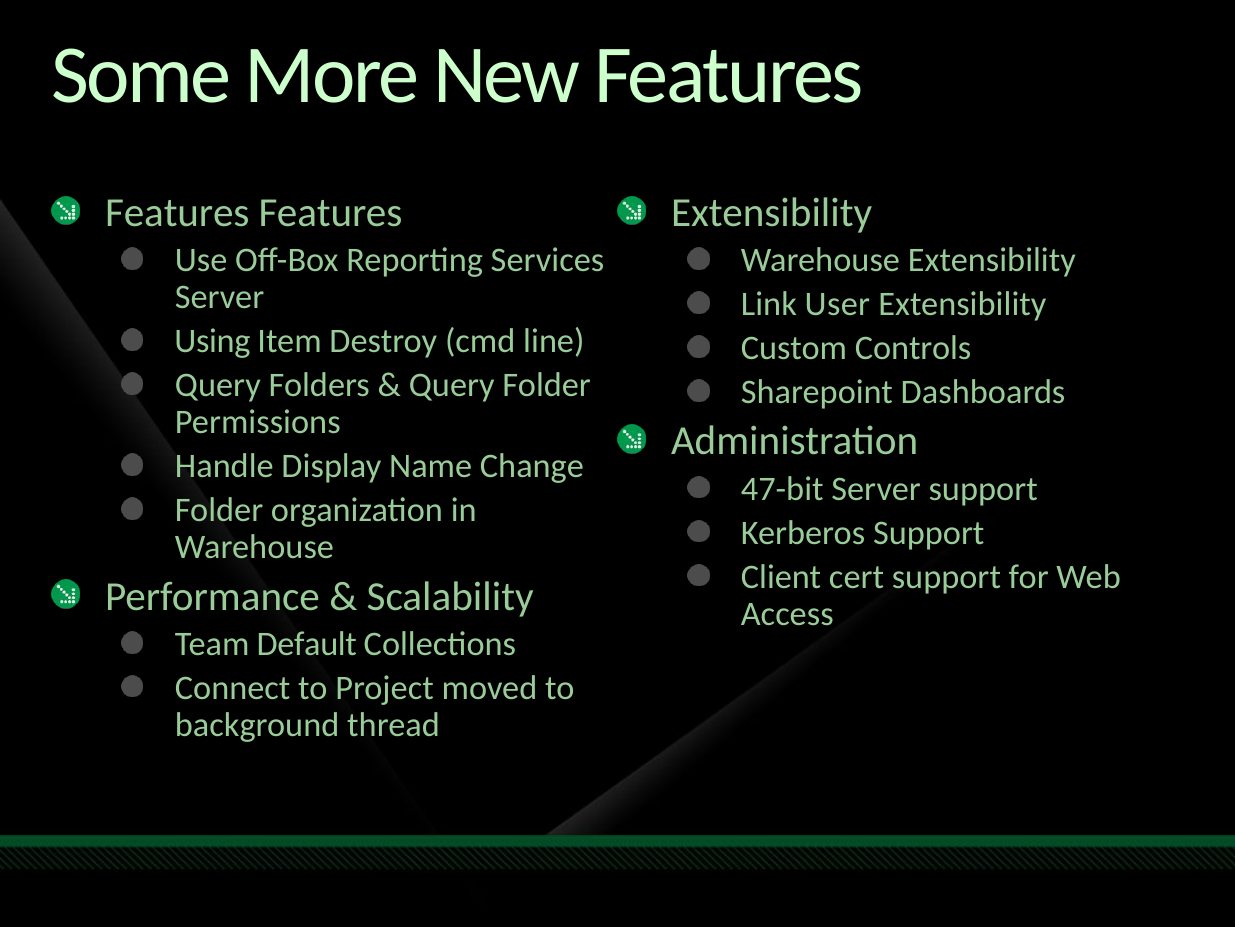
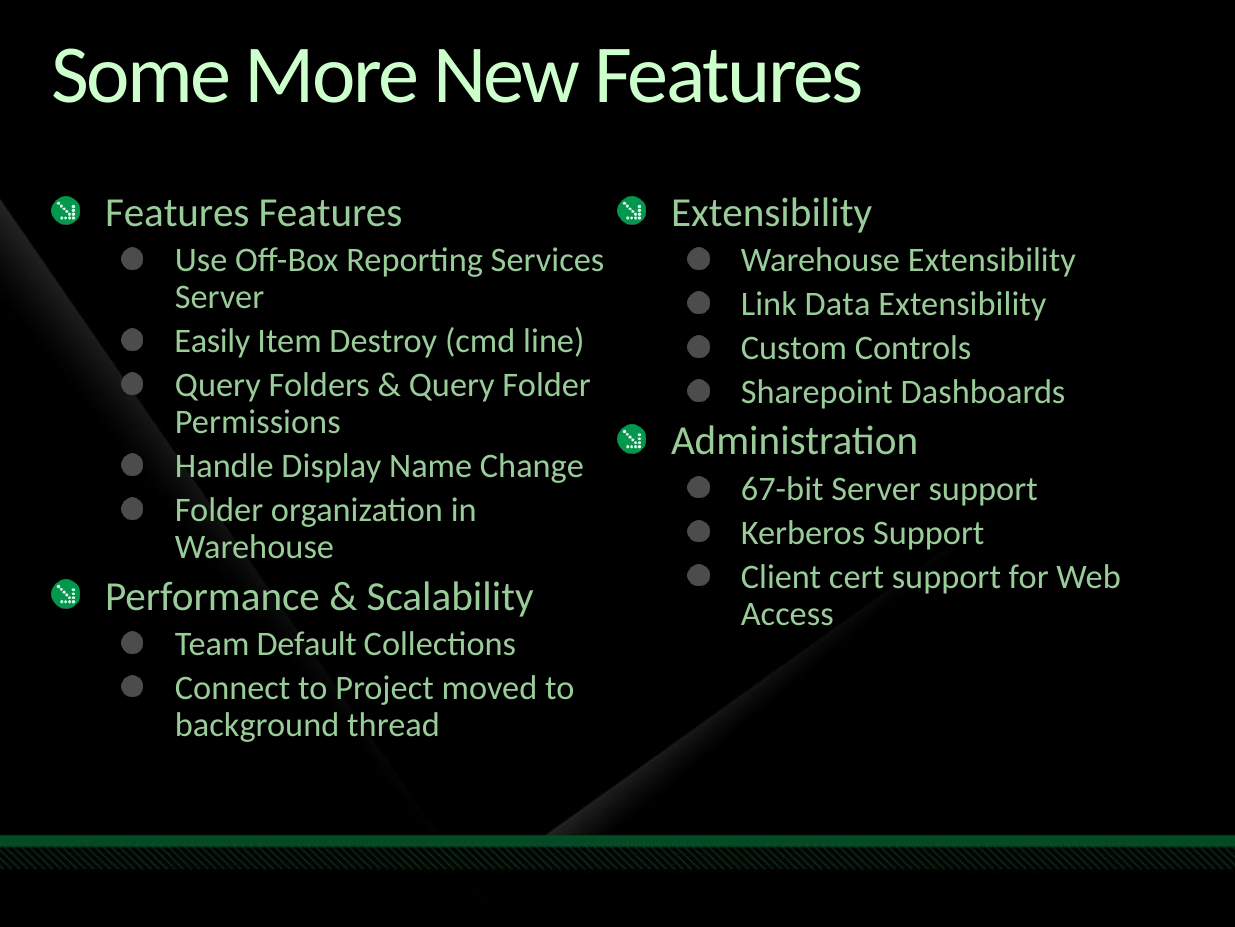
User: User -> Data (838, 304)
Using: Using -> Easily (212, 341)
47-bit: 47-bit -> 67-bit (782, 489)
